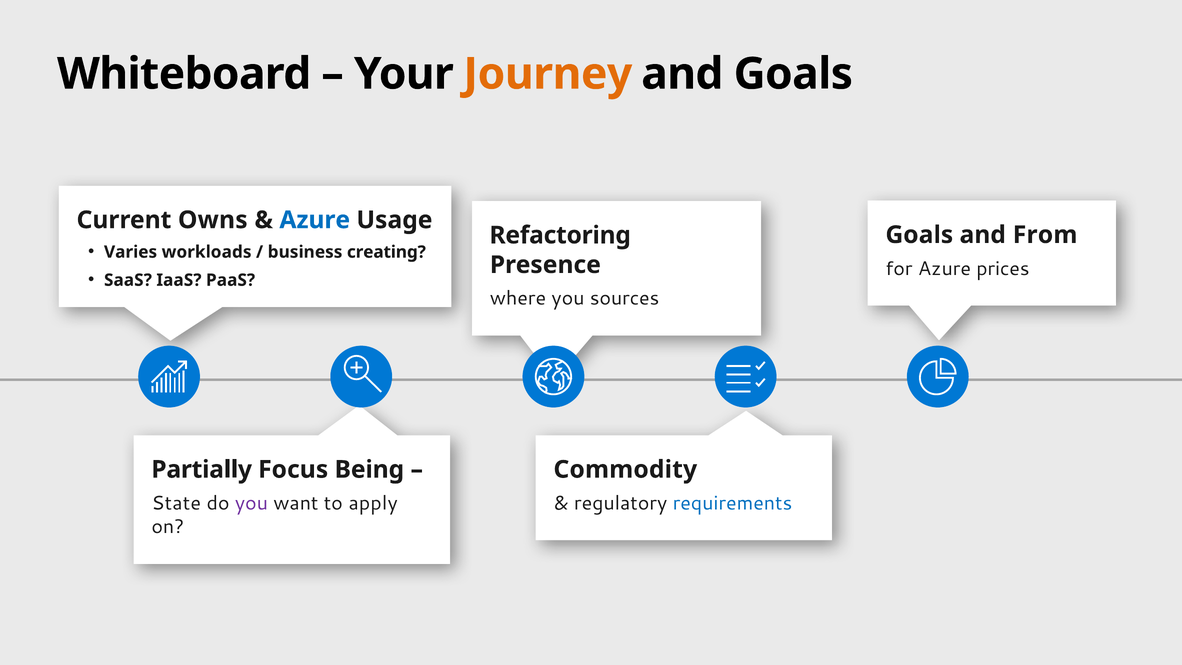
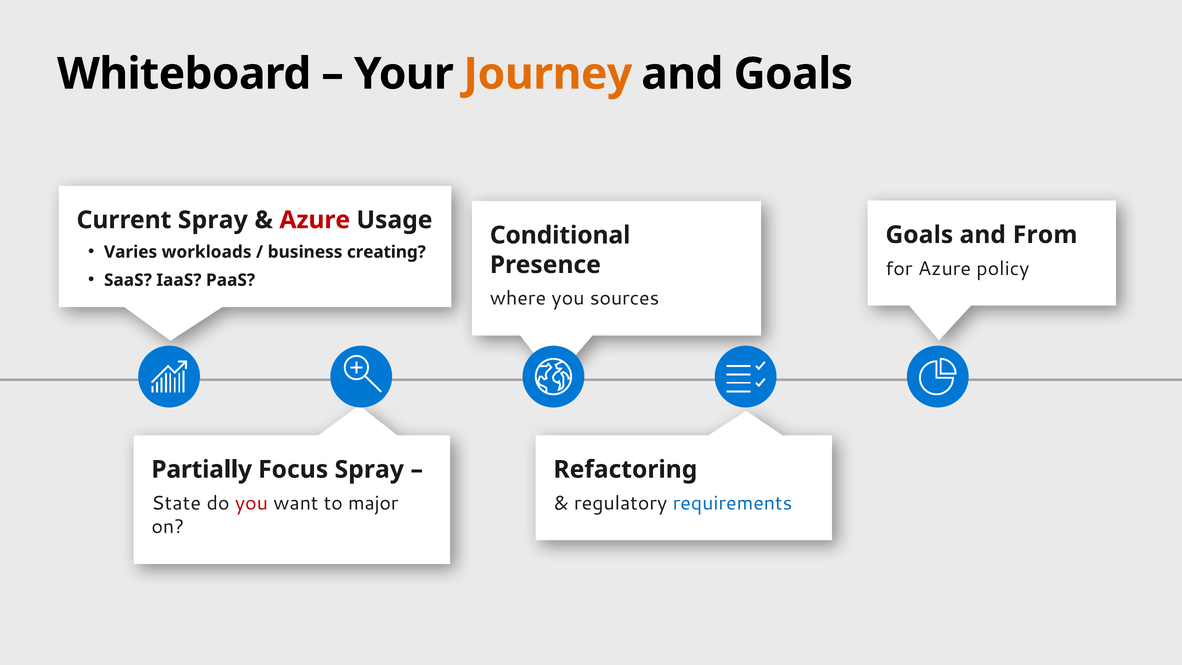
Current Owns: Owns -> Spray (213, 220)
Azure colour: blue -> red (315, 220)
Refactoring: Refactoring -> Conditional (560, 235)
prices: prices -> policy (1003, 268)
Commodity: Commodity -> Refactoring (625, 469)
Focus Being: Being -> Spray (369, 469)
you colour: purple -> red (251, 503)
apply: apply -> major (373, 503)
